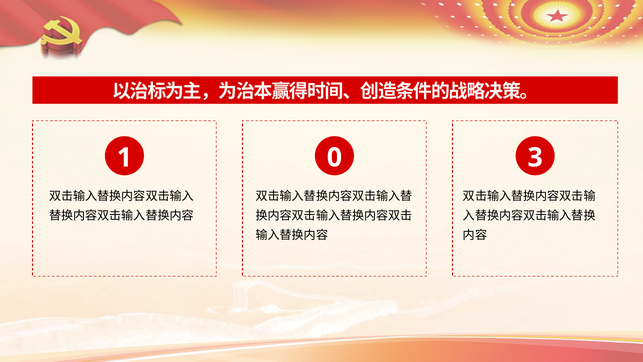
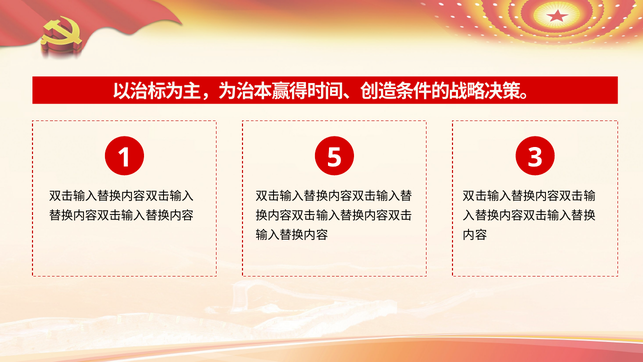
0: 0 -> 5 (334, 157)
